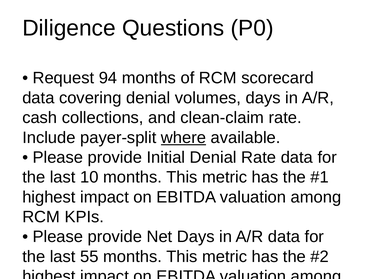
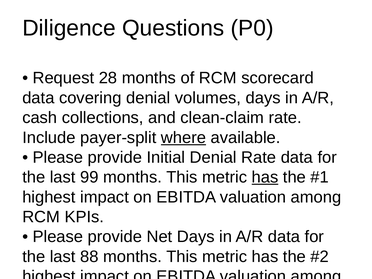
94: 94 -> 28 (108, 78)
10: 10 -> 99 (89, 177)
has underline: none -> present (265, 177)
55: 55 -> 88 (89, 257)
